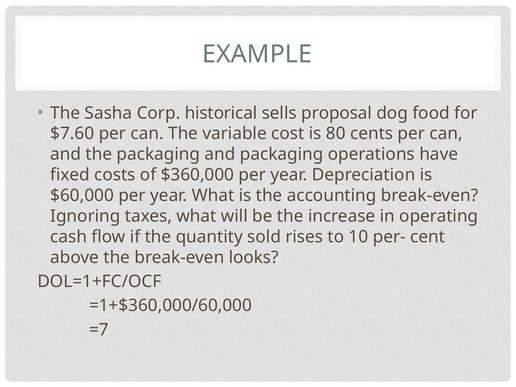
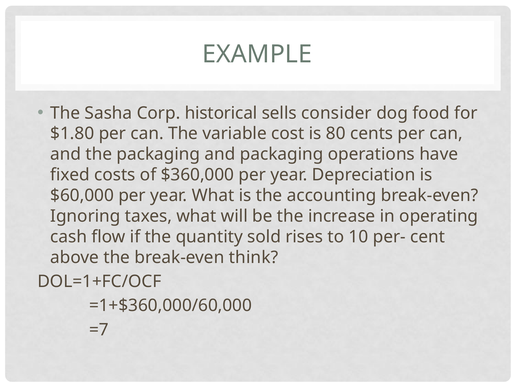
proposal: proposal -> consider (336, 113)
$7.60: $7.60 -> $1.80 (72, 134)
looks: looks -> think (254, 257)
